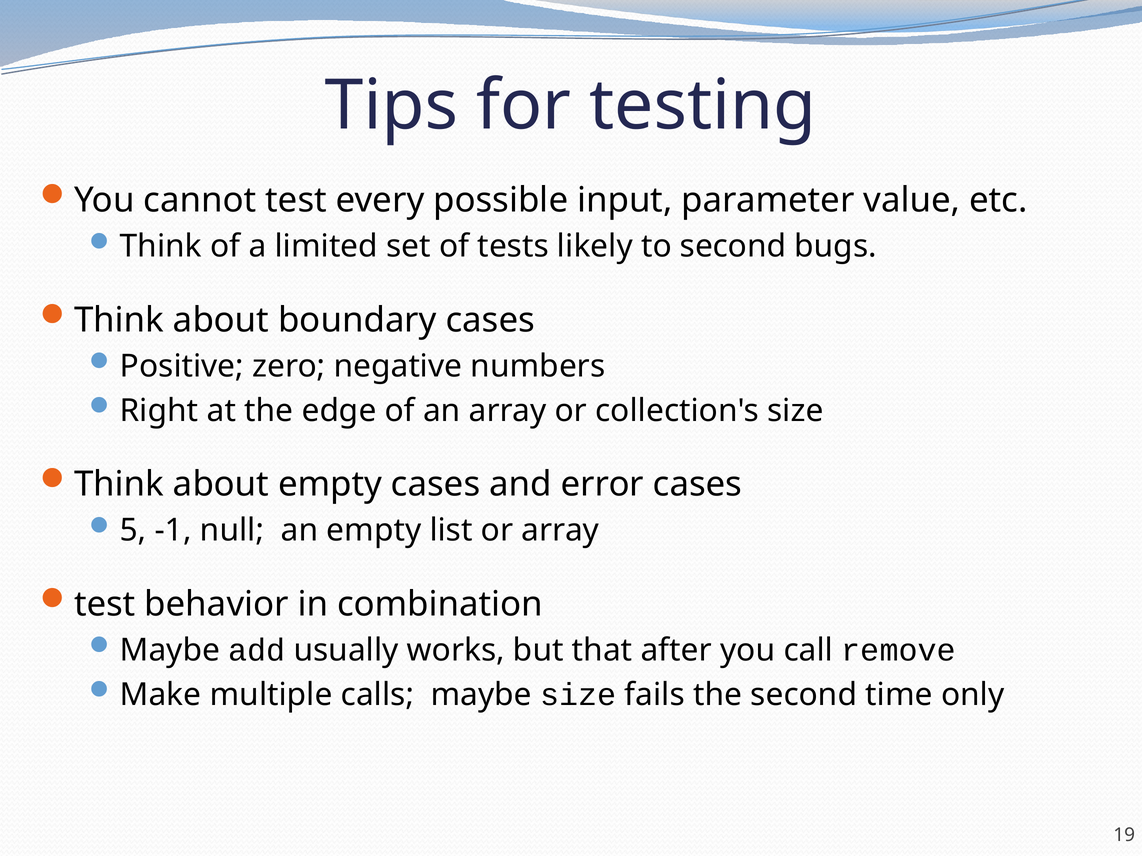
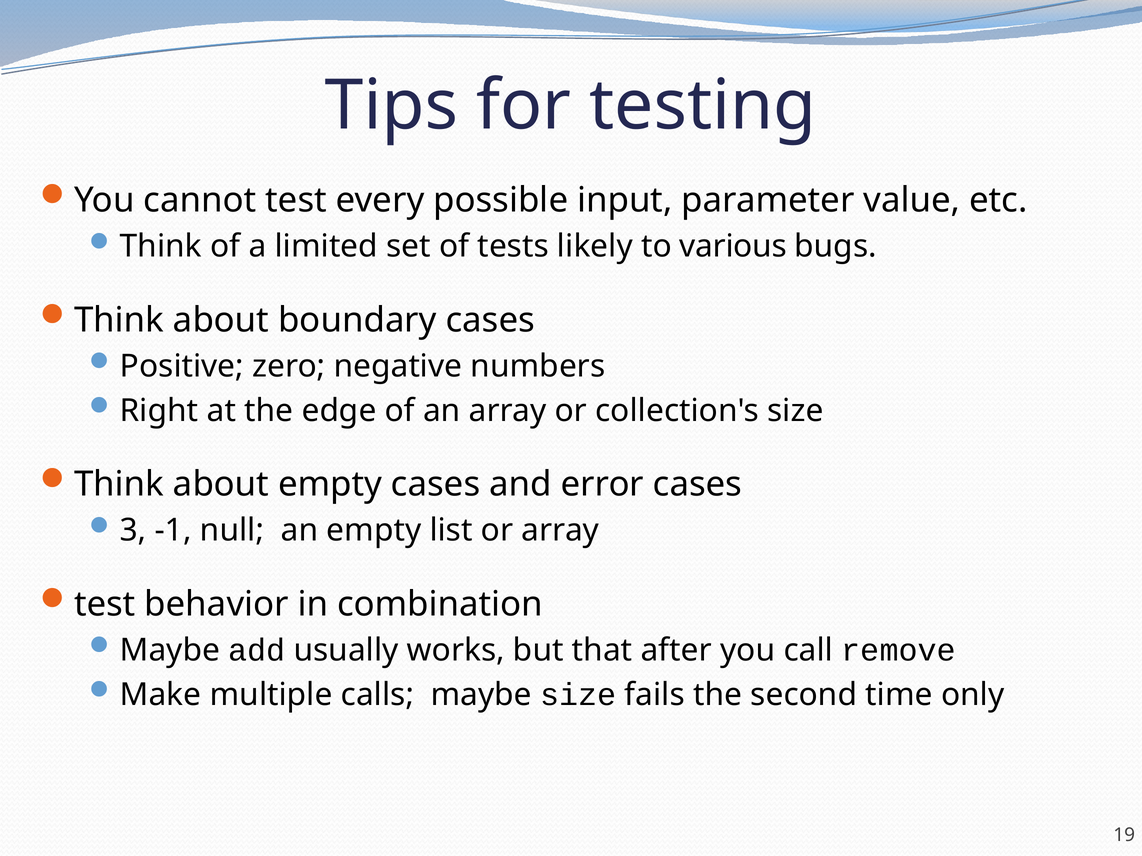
to second: second -> various (733, 246)
5: 5 -> 3 (133, 531)
